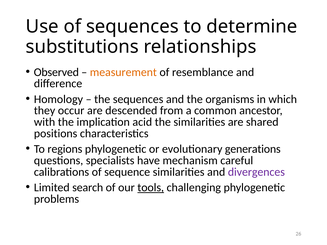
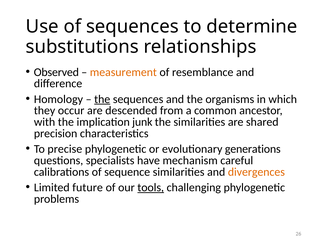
the underline: none -> present (102, 99)
acid: acid -> junk (142, 122)
positions: positions -> precision (56, 134)
regions: regions -> precise (65, 149)
divergences colour: purple -> orange (256, 172)
search: search -> future (88, 188)
